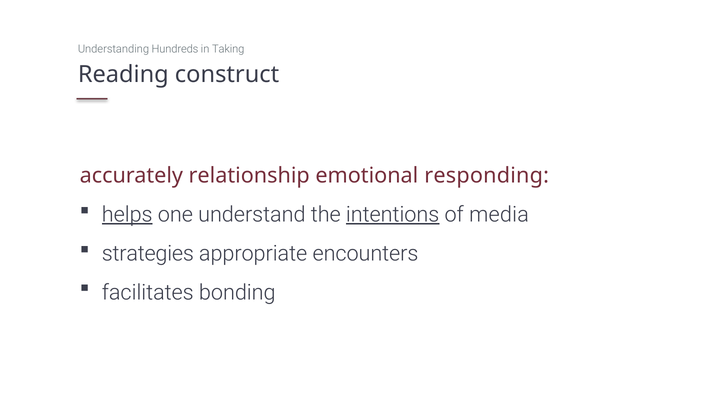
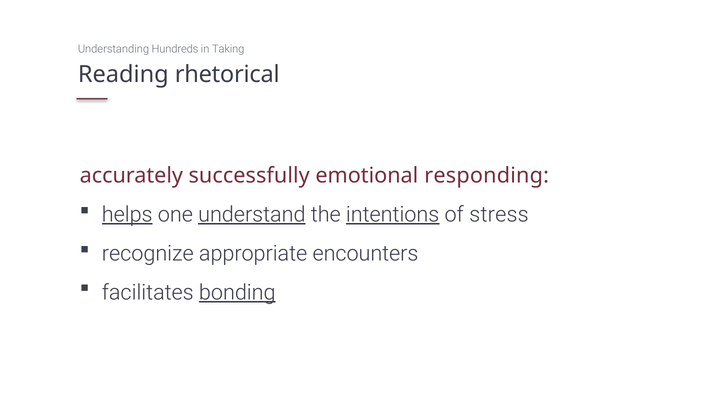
construct: construct -> rhetorical (227, 75)
relationship: relationship -> successfully (249, 176)
understand underline: none -> present (252, 215)
media: media -> stress (499, 215)
strategies: strategies -> recognize (148, 254)
bonding underline: none -> present (237, 293)
